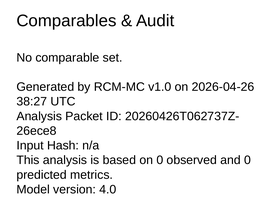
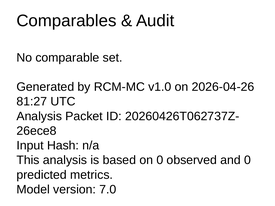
38:27: 38:27 -> 81:27 (32, 102)
4.0: 4.0 -> 7.0 (108, 190)
